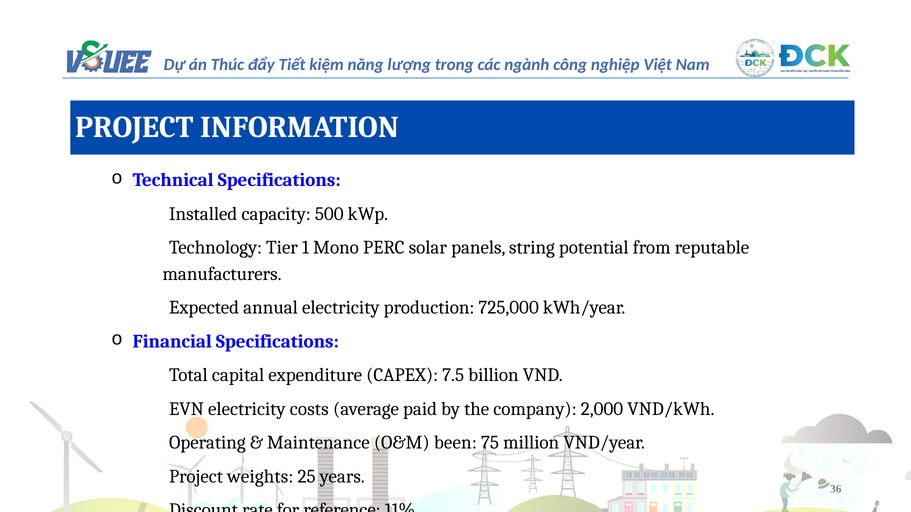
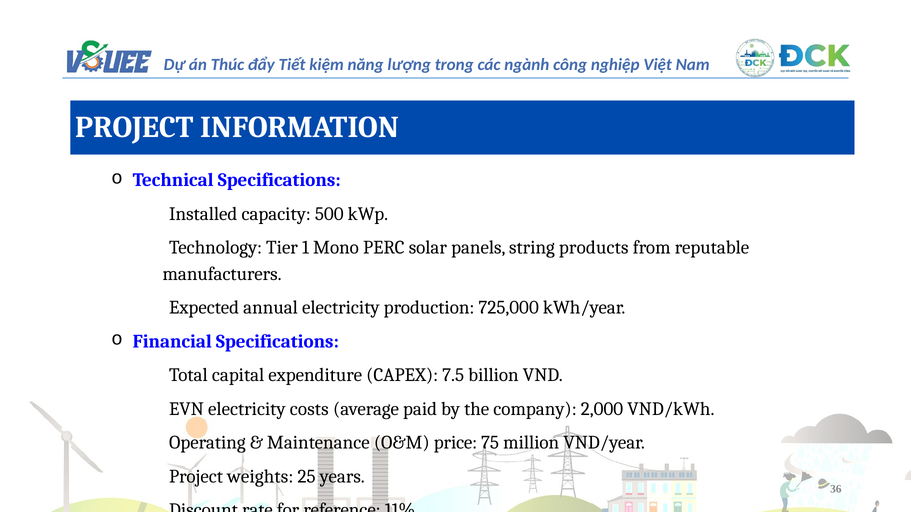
potential: potential -> products (594, 248)
been: been -> price (456, 443)
